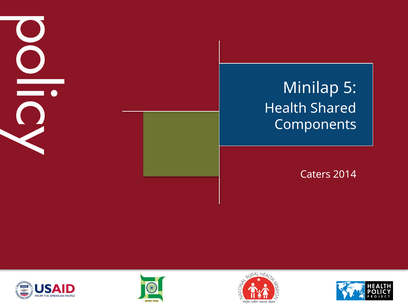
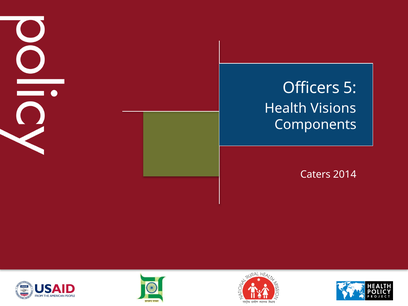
Minilap: Minilap -> Officers (311, 88)
Shared: Shared -> Visions (333, 108)
